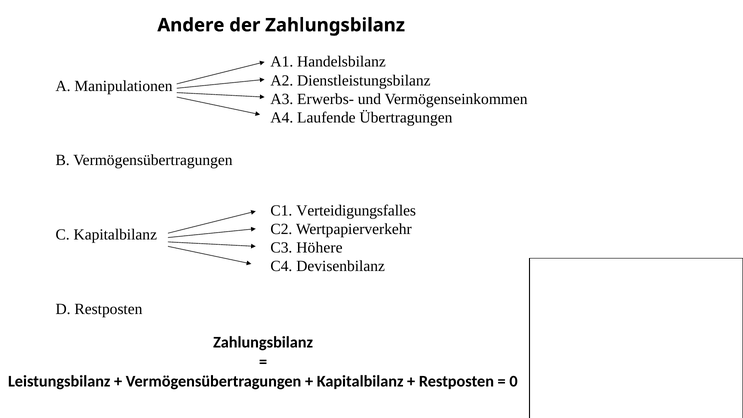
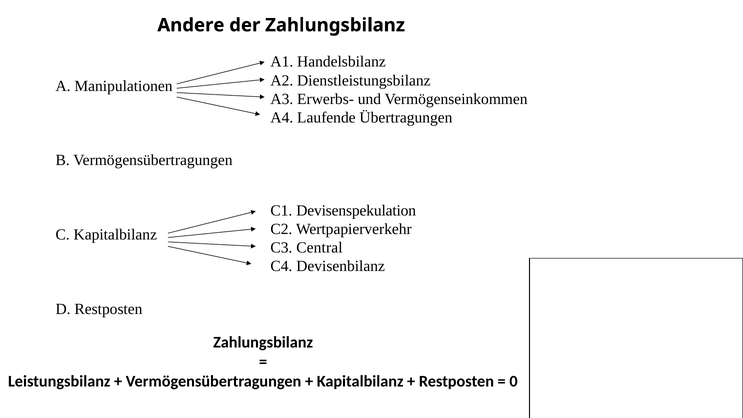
Verteidigungsfalles: Verteidigungsfalles -> Devisenspekulation (356, 211)
Höhere: Höhere -> Central (319, 248)
